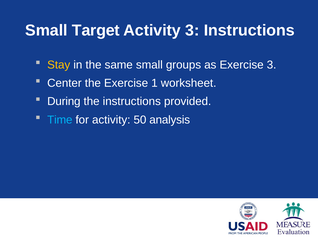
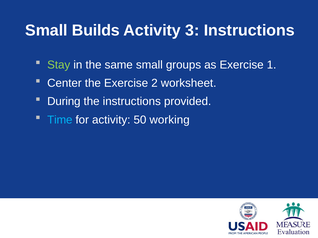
Target: Target -> Builds (96, 31)
Stay colour: yellow -> light green (59, 65)
Exercise 3: 3 -> 1 (272, 65)
1: 1 -> 2 (154, 83)
analysis: analysis -> working (170, 120)
